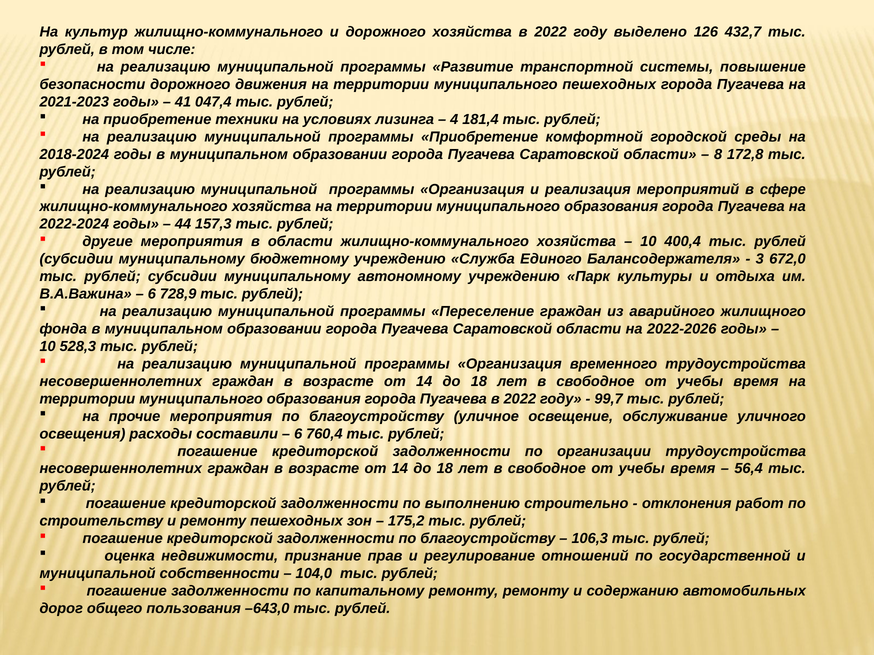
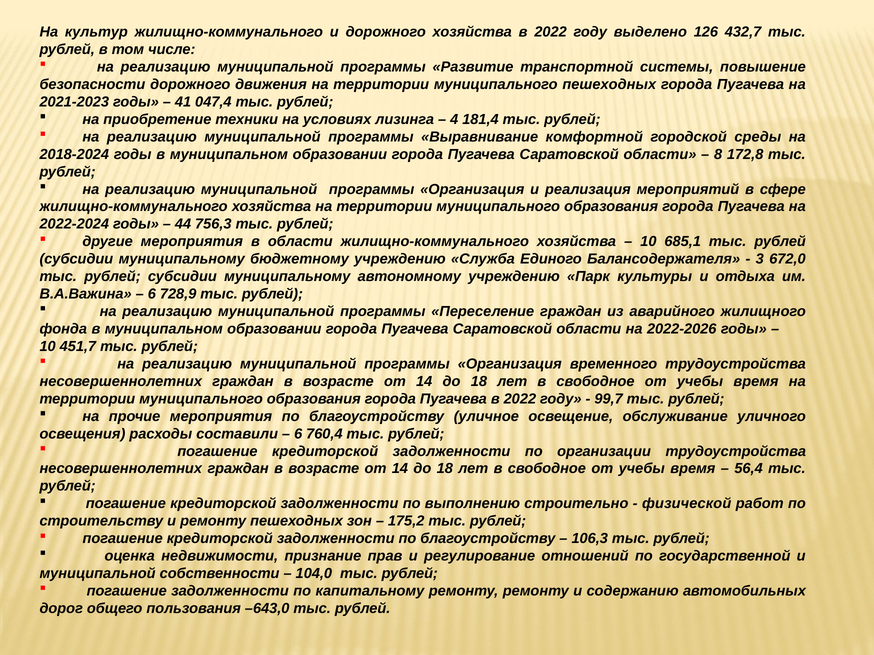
программы Приобретение: Приобретение -> Выравнивание (480, 137)
157,3: 157,3 -> 756,3 (213, 224)
400,4: 400,4 -> 685,1 (683, 242)
528,3: 528,3 -> 451,7 (78, 347)
отклонения: отклонения -> физической (687, 504)
